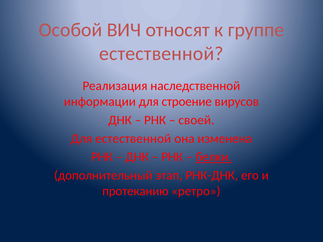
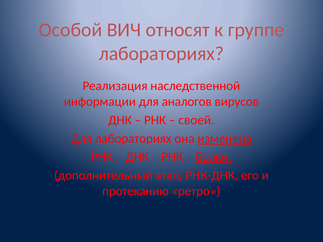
естественной: естественной -> лабораториях (161, 54)
строение: строение -> аналогов (187, 102)
Для естественной: естественной -> лабораториях (133, 139)
изменена underline: none -> present (225, 139)
